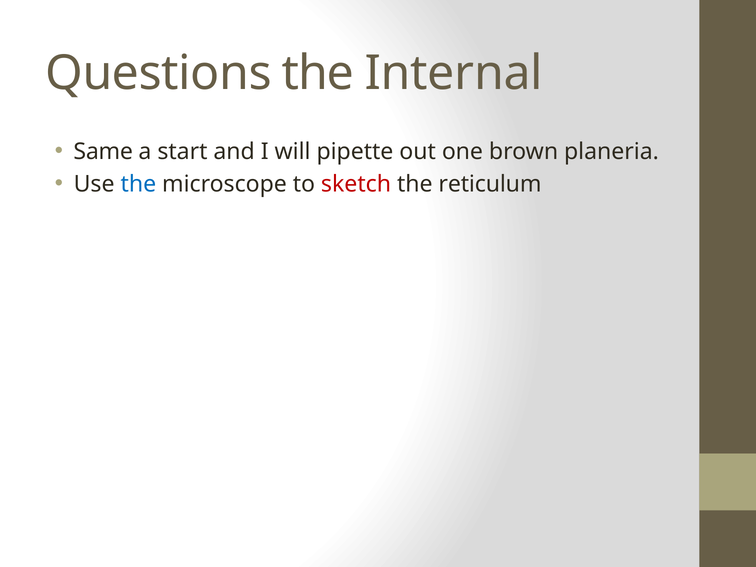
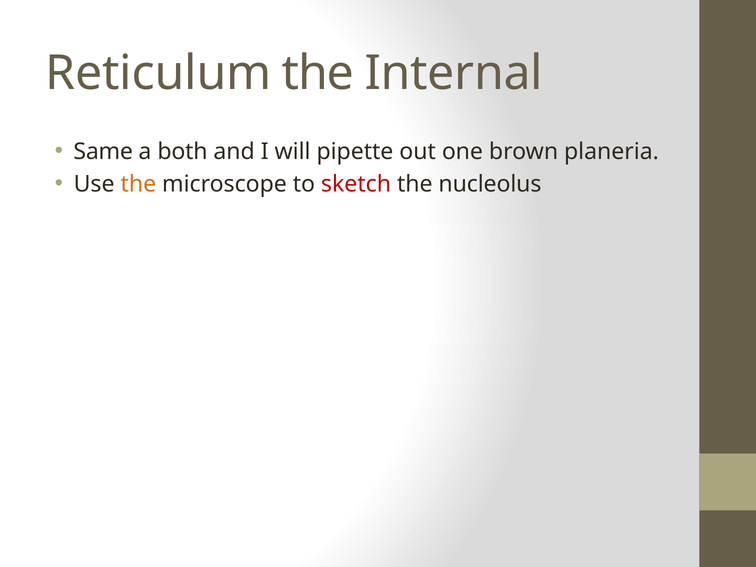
Questions: Questions -> Reticulum (158, 73)
start: start -> both (183, 152)
the colour: blue -> orange (138, 184)
reticulum: reticulum -> nucleolus (490, 184)
